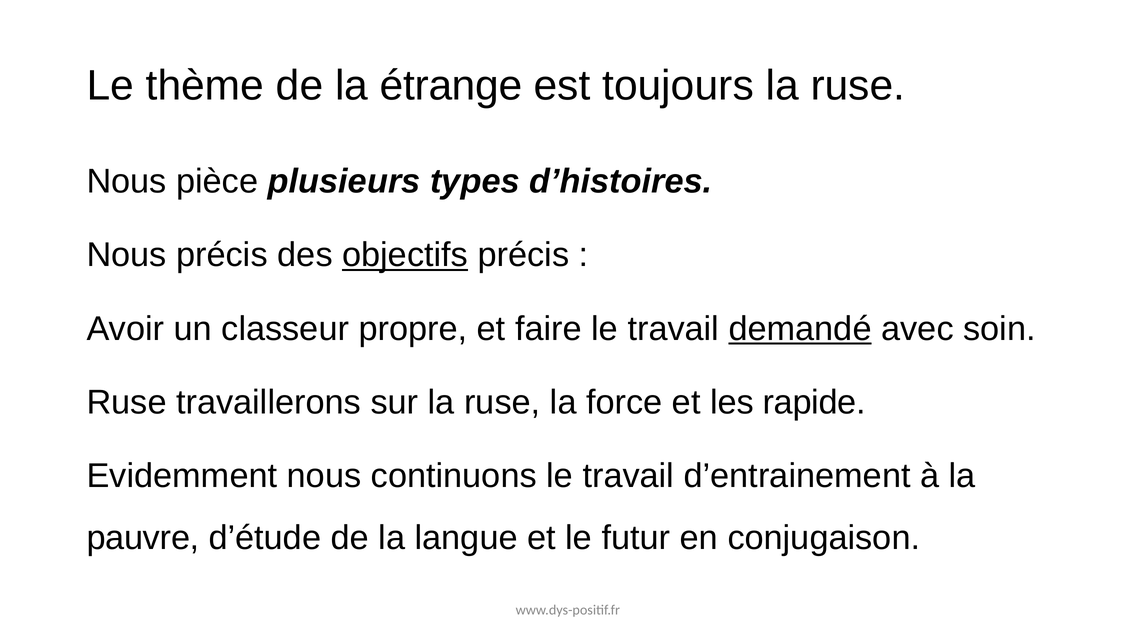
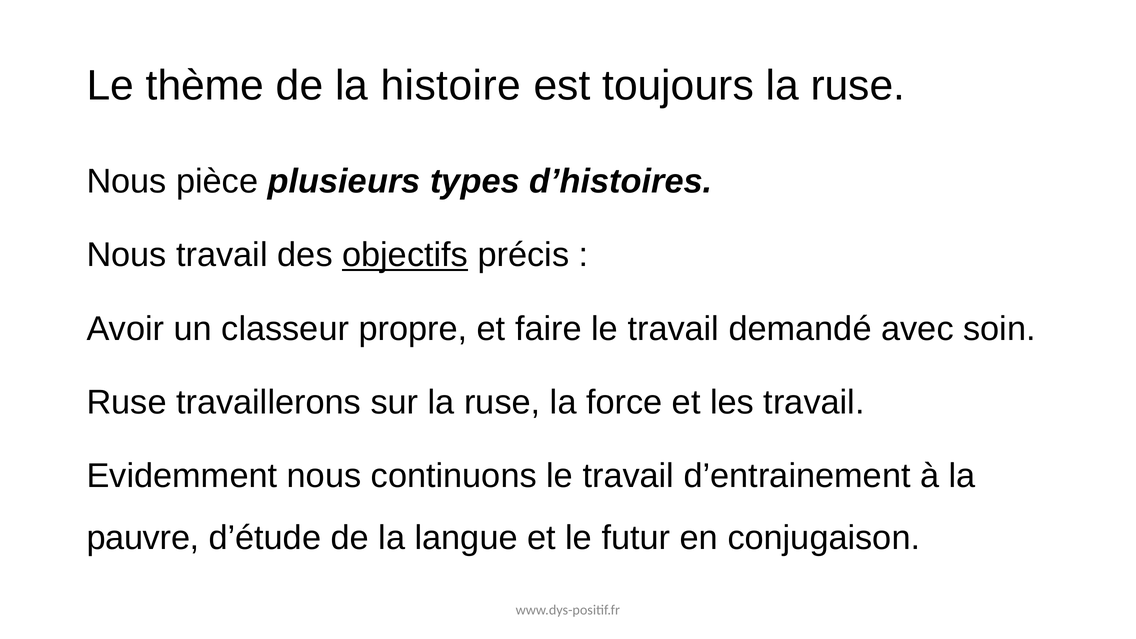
étrange: étrange -> histoire (451, 86)
Nous précis: précis -> travail (222, 255)
demandé underline: present -> none (800, 329)
les rapide: rapide -> travail (814, 402)
